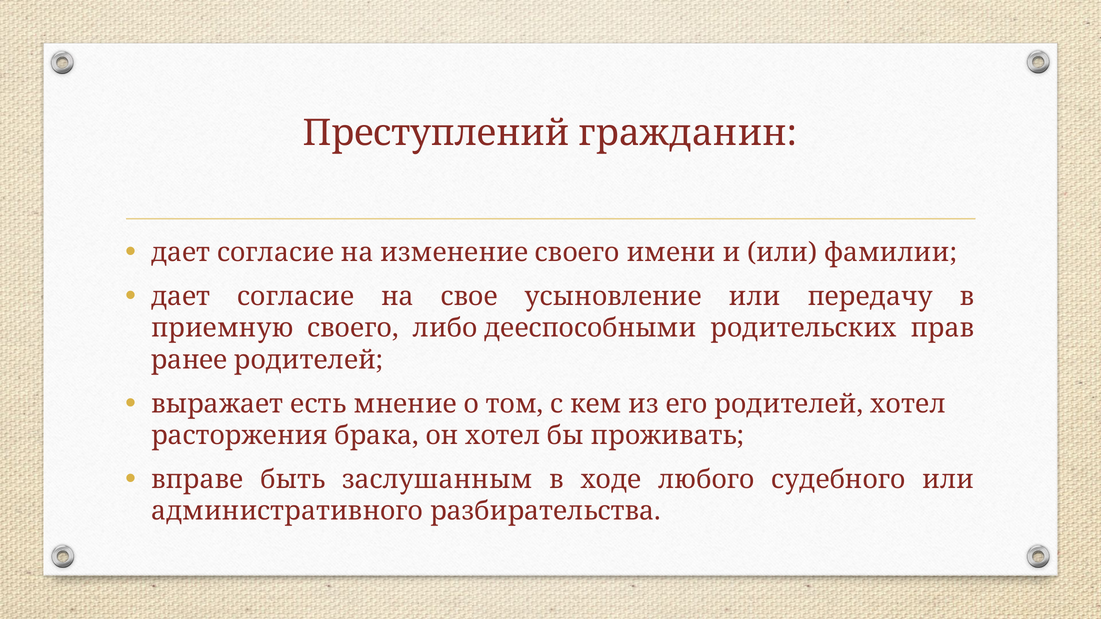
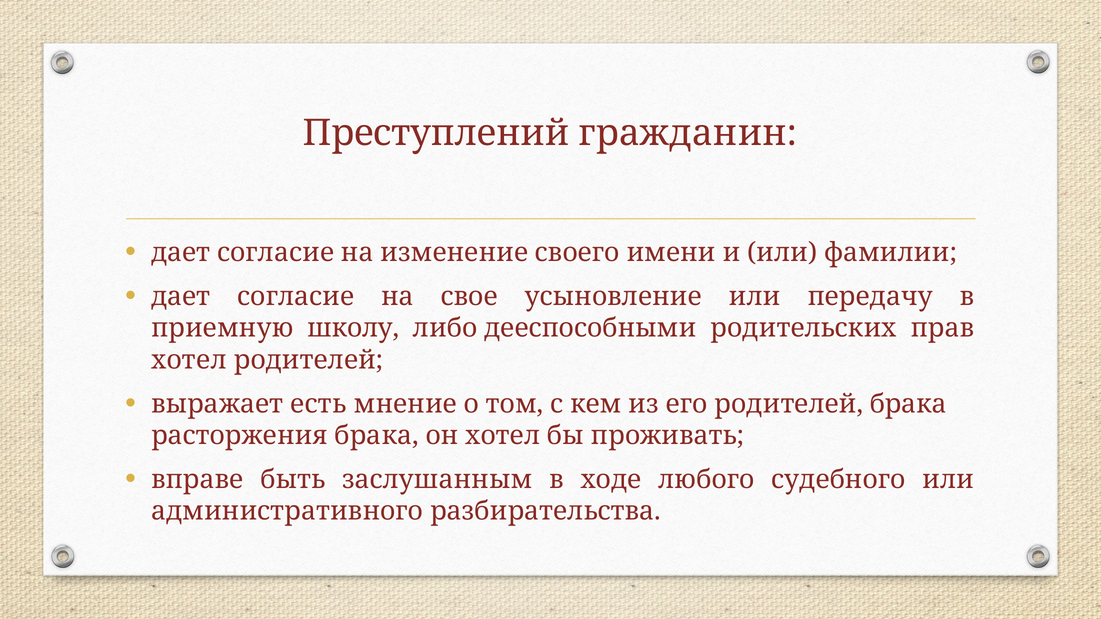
приемную своего: своего -> школу (353, 328)
ранее: ранее -> хотел (189, 360)
родителей хотел: хотел -> брака (908, 404)
